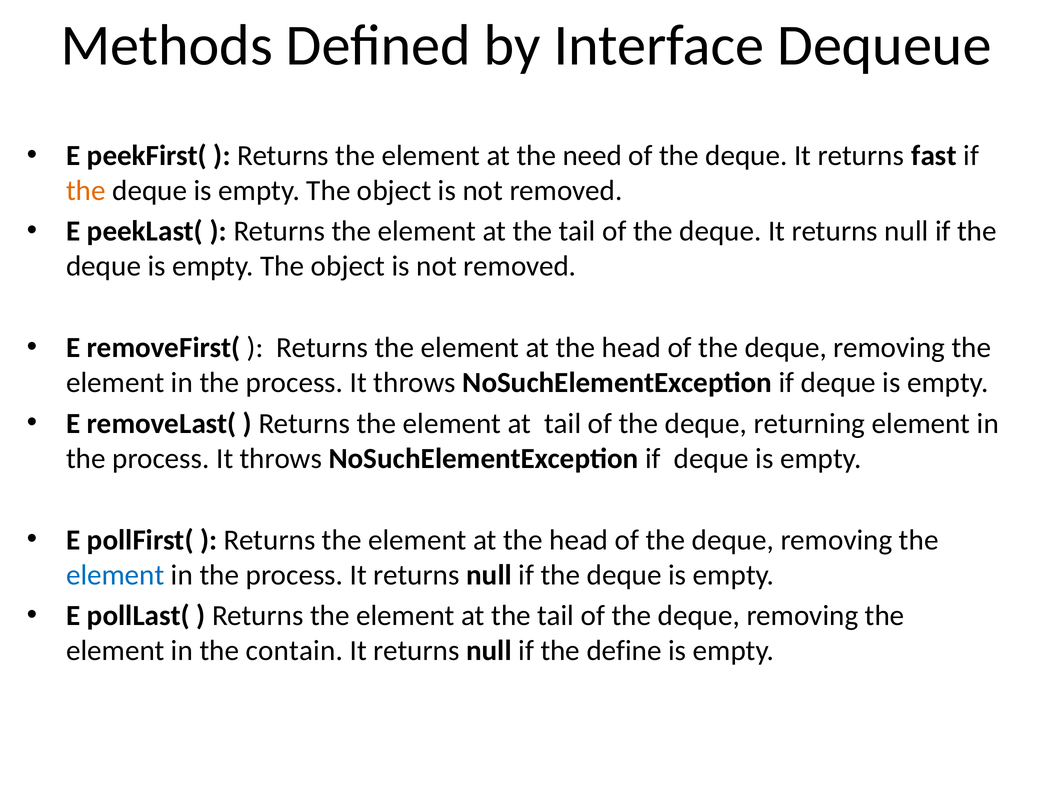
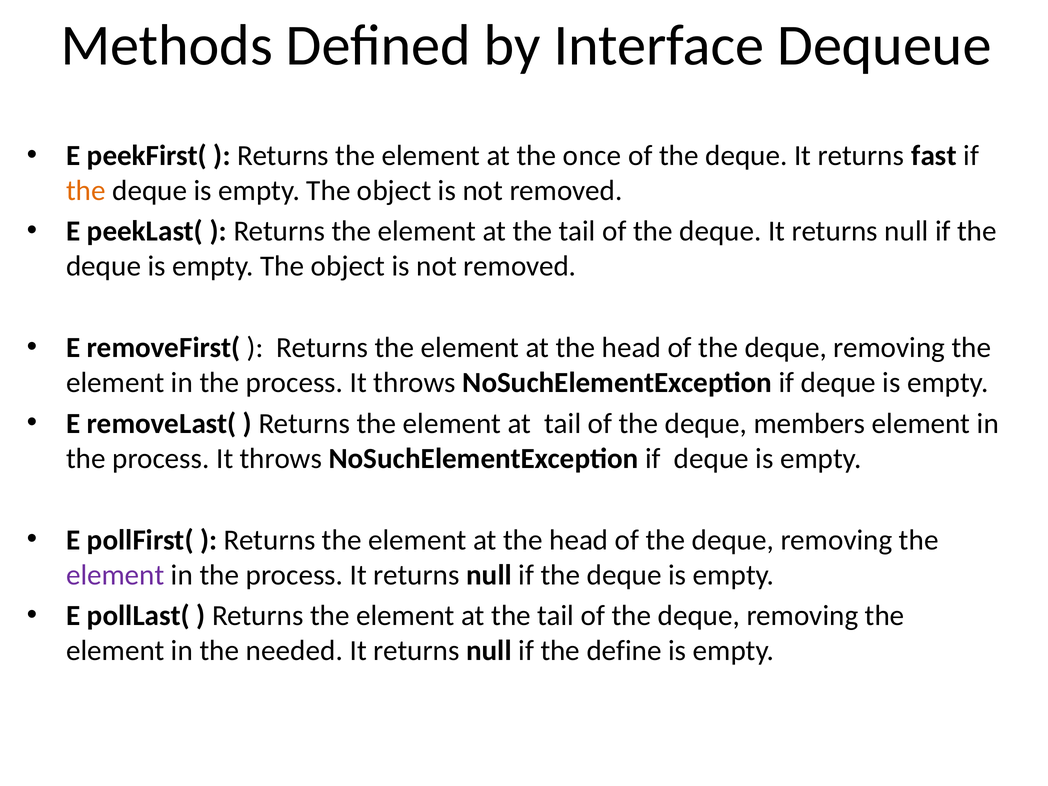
need: need -> once (592, 156)
returning: returning -> members (809, 423)
element colour: blue -> purple (115, 575)
contain: contain -> needed (294, 651)
